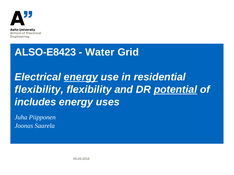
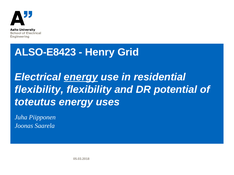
Water: Water -> Henry (100, 52)
potential underline: present -> none (176, 90)
includes: includes -> toteutus (35, 102)
